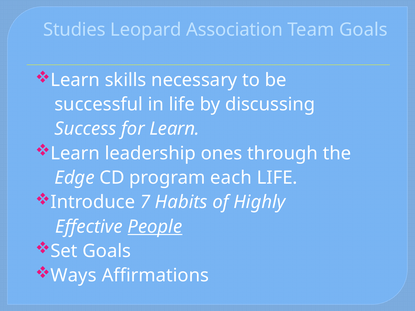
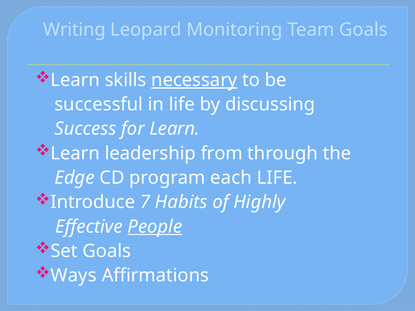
Studies: Studies -> Writing (74, 30)
Association: Association -> Monitoring (235, 30)
necessary underline: none -> present (194, 80)
ones: ones -> from (222, 153)
